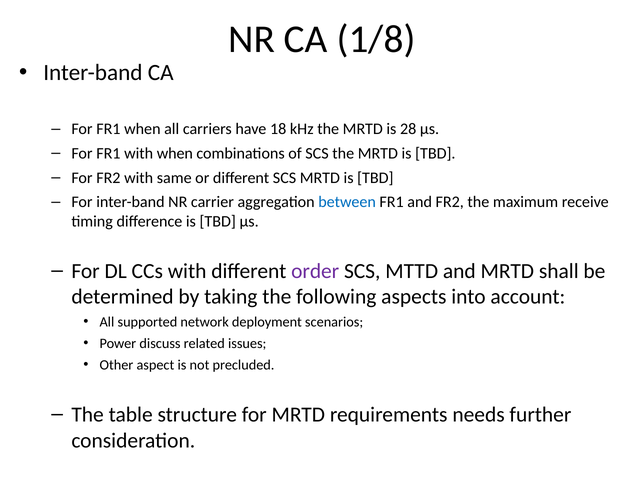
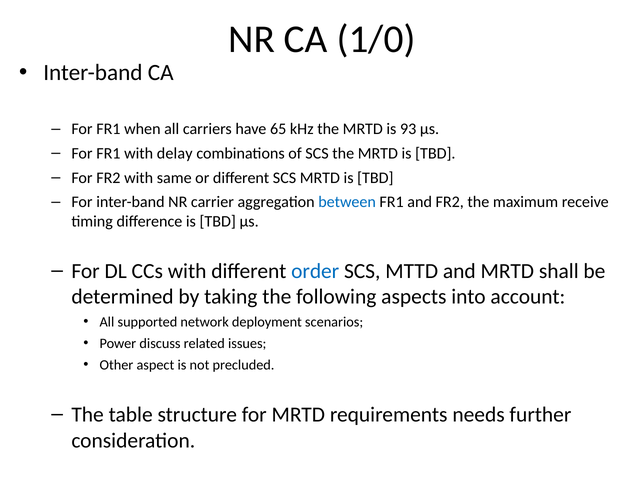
1/8: 1/8 -> 1/0 (376, 39)
18: 18 -> 65 (278, 129)
28: 28 -> 93 (408, 129)
with when: when -> delay (175, 153)
order colour: purple -> blue (315, 271)
